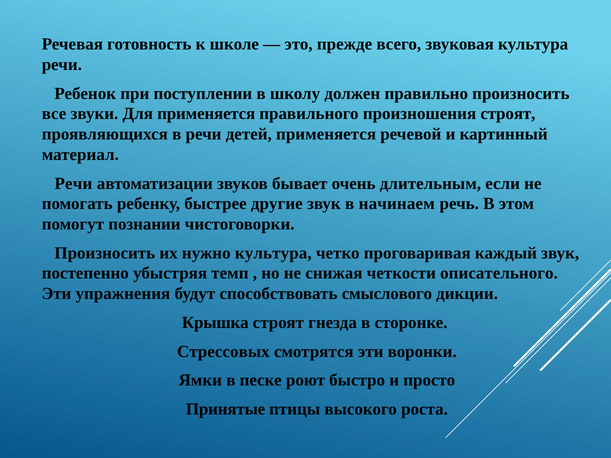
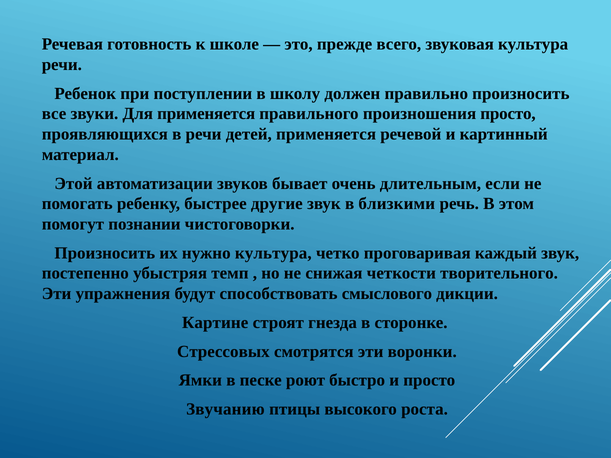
произношения строят: строят -> просто (508, 114)
Речи: Речи -> Этой (74, 184)
начинаем: начинаем -> близкими (397, 204)
описательного: описательного -> творительного (499, 274)
Крышка: Крышка -> Картине (215, 323)
Принятые: Принятые -> Звучанию (225, 409)
